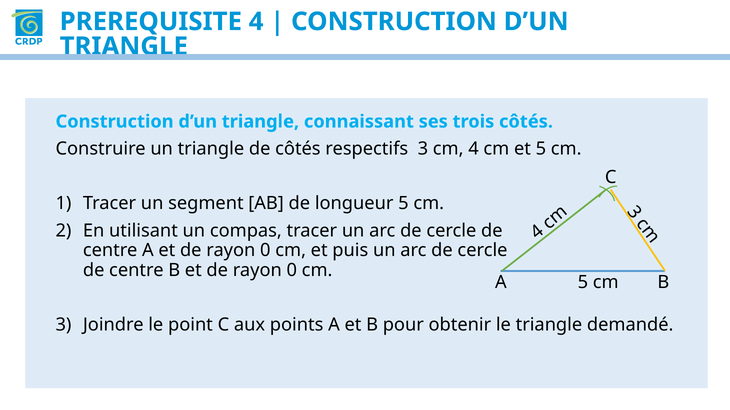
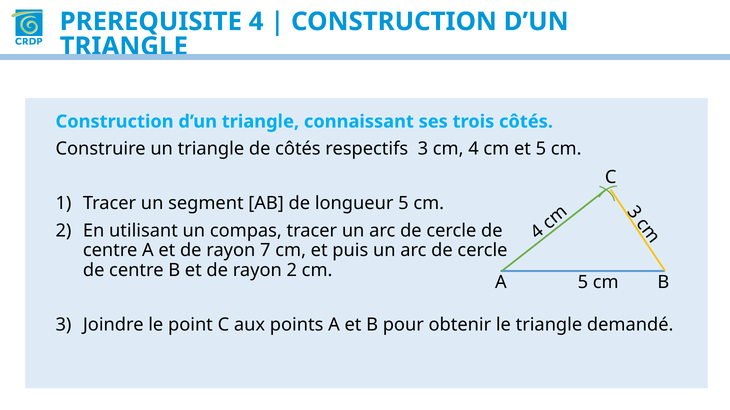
0: 0 -> 7 (265, 251)
0: 0 -> 2 (292, 270)
